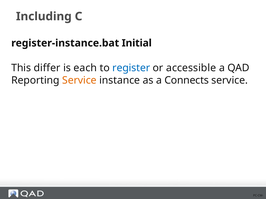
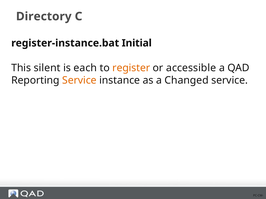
Including: Including -> Directory (44, 16)
differ: differ -> silent (47, 68)
register colour: blue -> orange (131, 68)
Connects: Connects -> Changed (187, 80)
